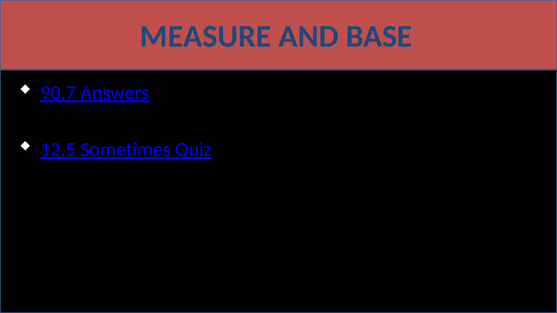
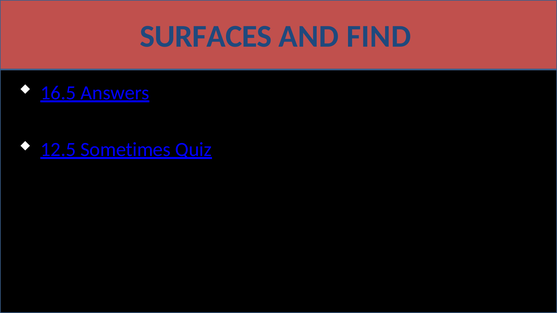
MEASURE: MEASURE -> SURFACES (206, 37)
BASE: BASE -> FIND (379, 37)
90.7: 90.7 -> 16.5 (58, 93)
